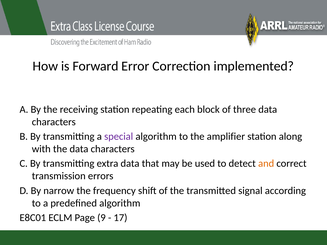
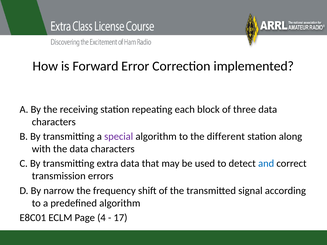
amplifier: amplifier -> different (226, 137)
and colour: orange -> blue (266, 164)
9: 9 -> 4 (101, 218)
